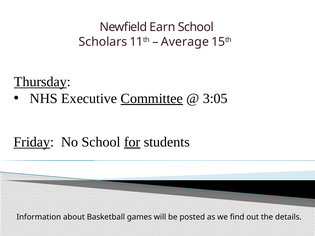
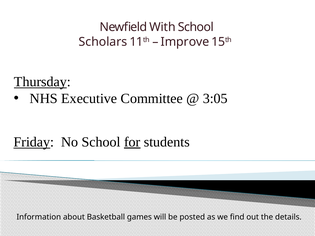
Earn: Earn -> With (163, 27)
Average: Average -> Improve (185, 42)
Committee underline: present -> none (152, 99)
